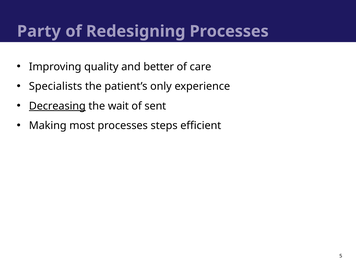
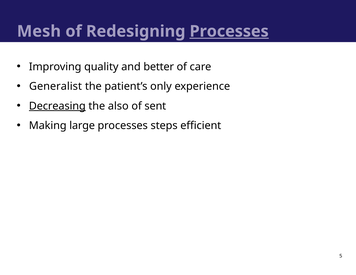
Party: Party -> Mesh (39, 31)
Processes underline: none -> present (229, 31)
Specialists: Specialists -> Generalist (56, 86)
wait: wait -> also (118, 106)
most: most -> large (82, 126)
